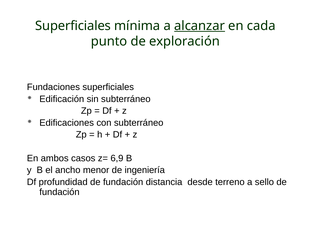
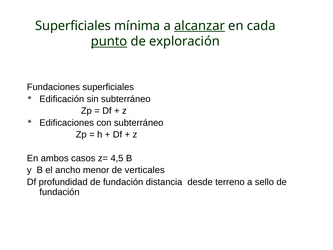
punto underline: none -> present (109, 41)
6,9: 6,9 -> 4,5 (117, 158)
ingeniería: ingeniería -> verticales (145, 170)
